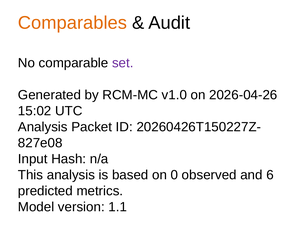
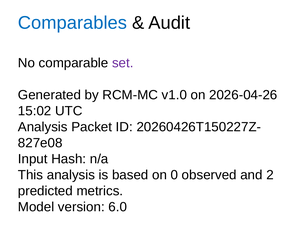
Comparables colour: orange -> blue (72, 23)
6: 6 -> 2 (270, 175)
1.1: 1.1 -> 6.0 (118, 207)
